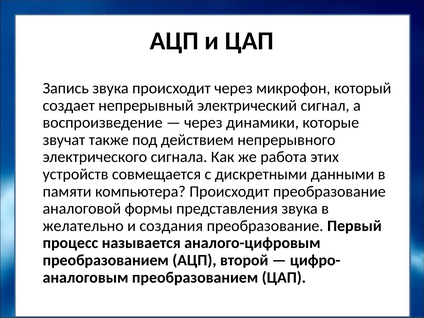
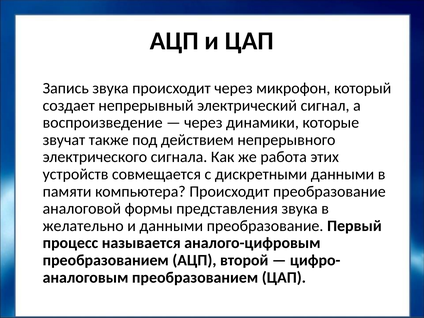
и создания: создания -> данными (171, 226)
